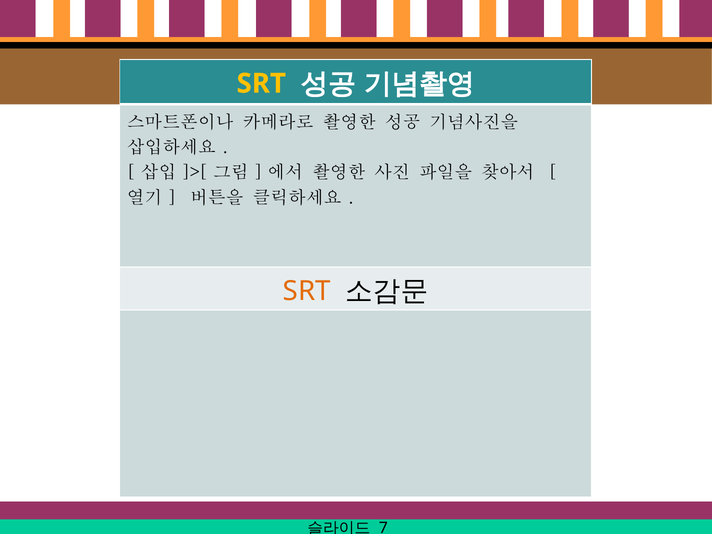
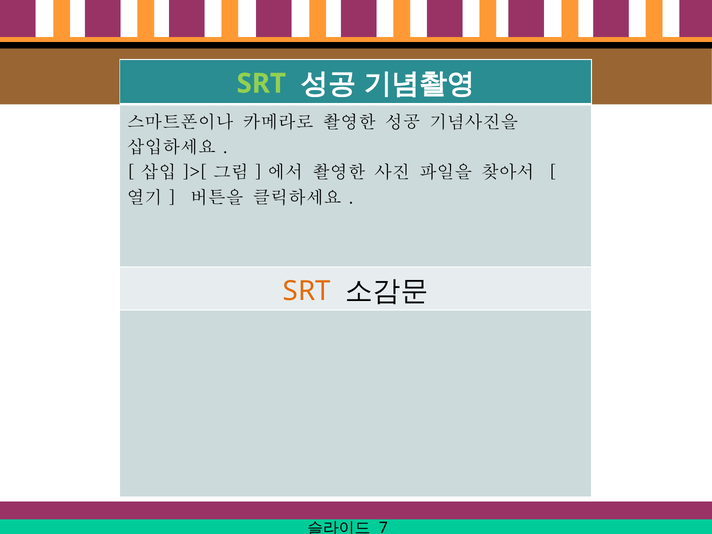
SRT colour: yellow -> light green (261, 84)
